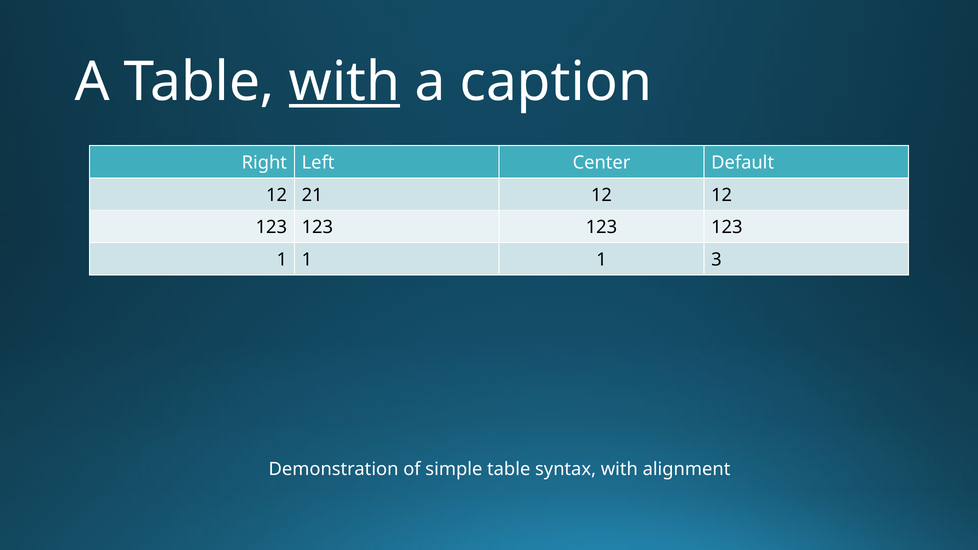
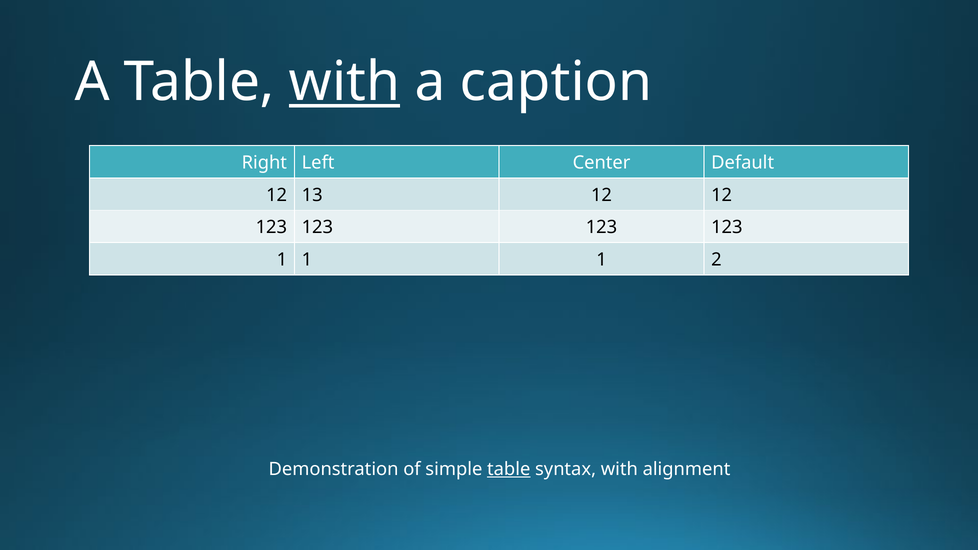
21: 21 -> 13 (312, 195)
3: 3 -> 2 (716, 260)
table underline: none -> present (509, 469)
